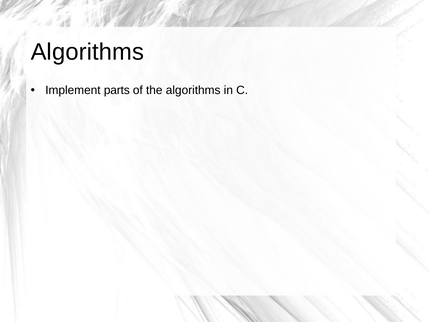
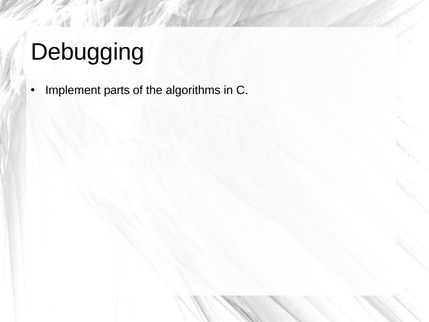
Algorithms: Algorithms -> Debugging (88, 52)
